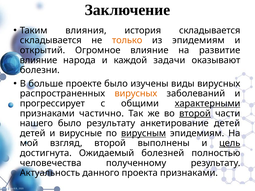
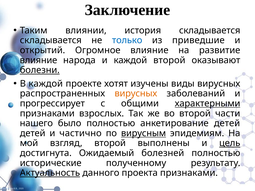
влияния: влияния -> влиянии (86, 30)
только colour: orange -> blue (127, 40)
из эпидемиям: эпидемиям -> приведшие (198, 40)
каждой задачи: задачи -> второй (169, 60)
болезни underline: none -> present (40, 70)
В больше: больше -> каждой (46, 84)
проекте было: было -> хотят (116, 84)
частично: частично -> взрослых (102, 114)
второй underline: present -> none (195, 114)
было результату: результату -> полностью (111, 123)
вирусные: вирусные -> частично (80, 133)
человечества: человечества -> исторические (51, 163)
Актуальность underline: none -> present (50, 173)
